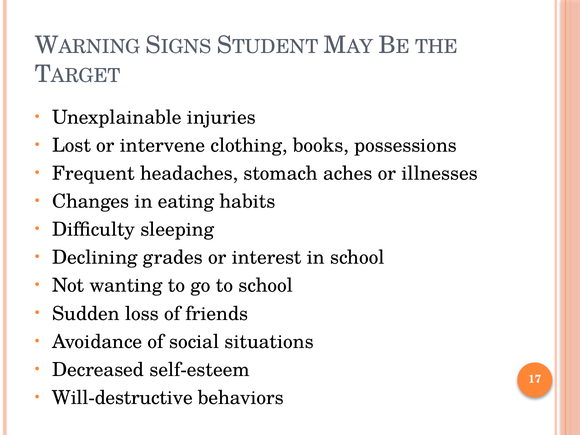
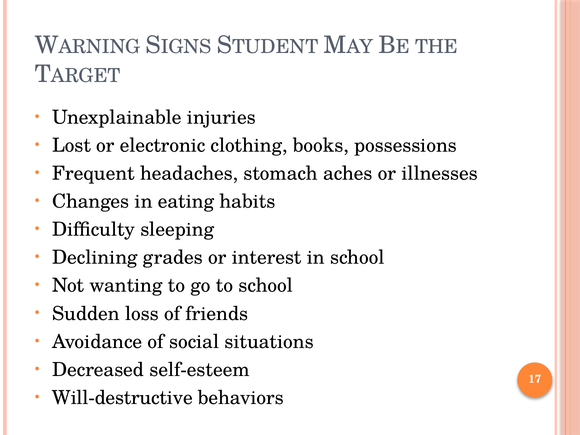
intervene: intervene -> electronic (163, 145)
